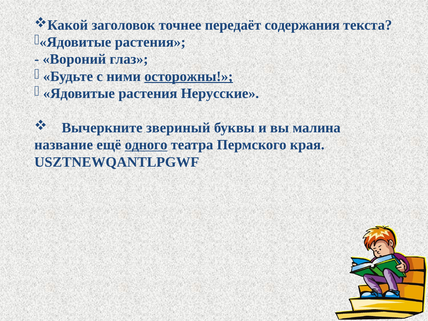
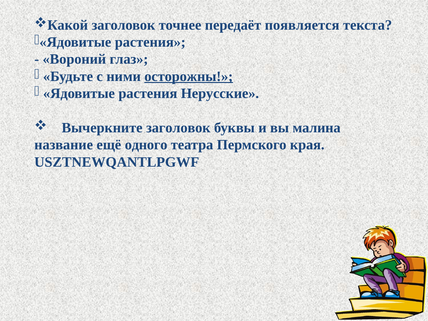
содержания: содержания -> появляется (302, 25)
Вычеркните звериный: звериный -> заголовок (178, 128)
одного underline: present -> none (146, 145)
